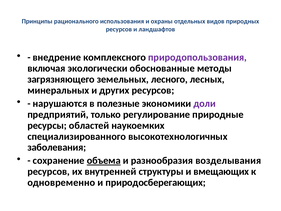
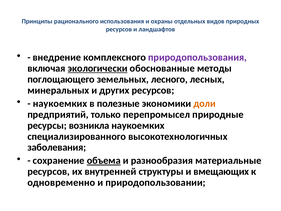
экологически underline: none -> present (98, 68)
загрязняющего: загрязняющего -> поглощающего (61, 79)
нарушаются: нарушаются -> наукоемких (60, 103)
доли colour: purple -> orange (205, 103)
регулирование: регулирование -> перепромысел (157, 114)
облaстей: облaстей -> возникла (89, 125)
возделывания: возделывания -> материальные (228, 160)
природосберегающих: природосберегающих -> природопользовании (156, 182)
